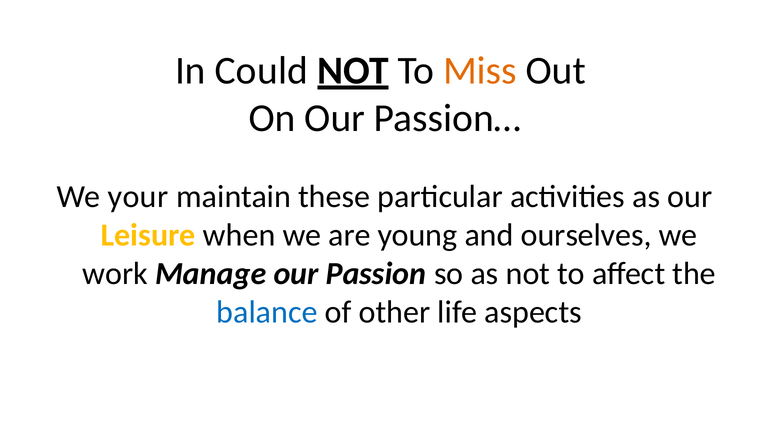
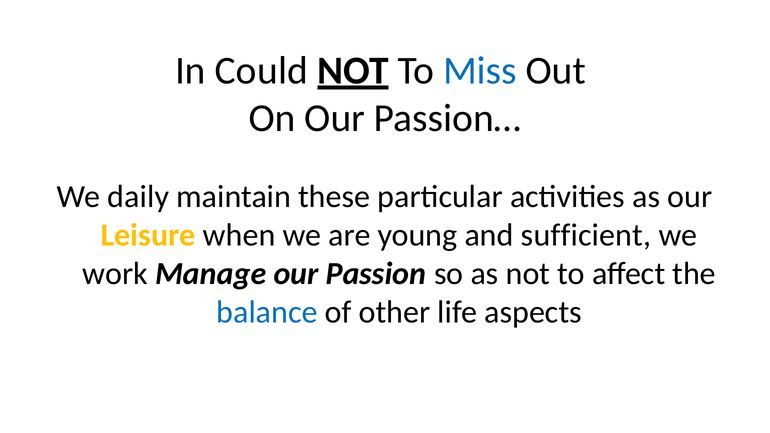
Miss colour: orange -> blue (480, 71)
your: your -> daily (138, 197)
ourselves: ourselves -> sufficient (586, 235)
